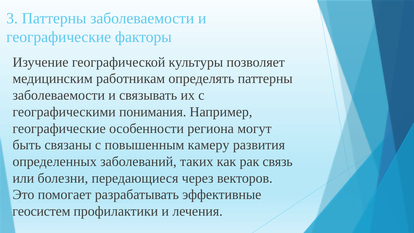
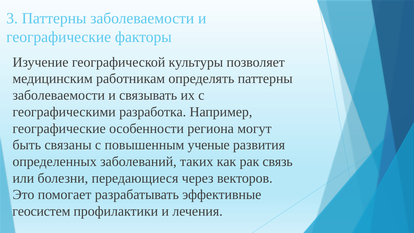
понимания: понимания -> разработка (153, 112)
камеру: камеру -> ученые (209, 145)
